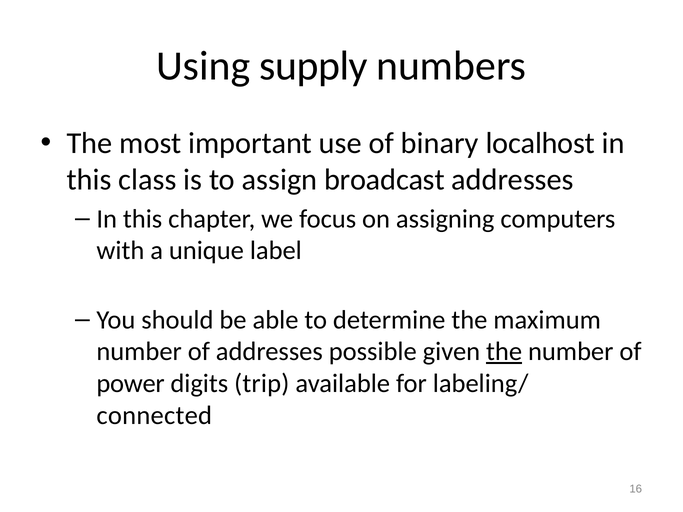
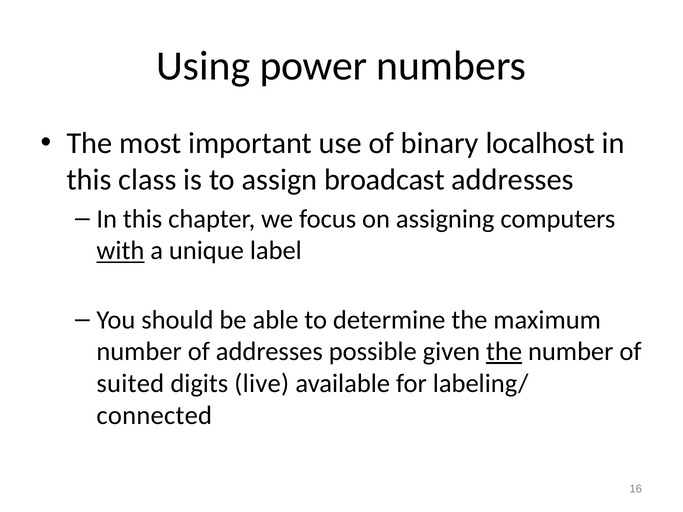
supply: supply -> power (313, 66)
with underline: none -> present (120, 251)
power: power -> suited (130, 384)
trip: trip -> live (262, 384)
